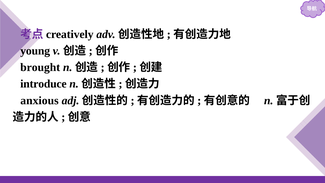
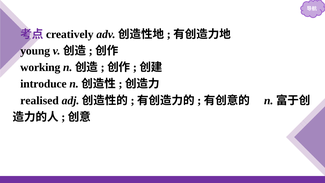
brought: brought -> working (40, 67)
anxious: anxious -> realised (40, 100)
